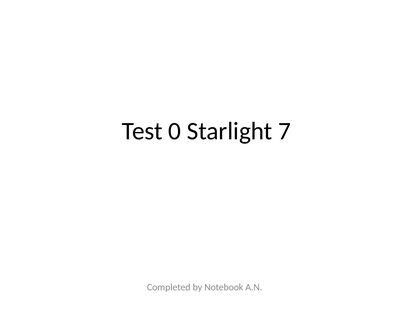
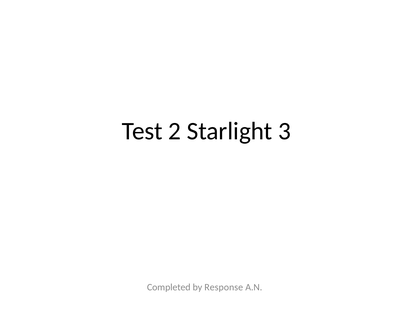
0: 0 -> 2 (175, 131)
7: 7 -> 3 (284, 131)
Notebook: Notebook -> Response (224, 287)
